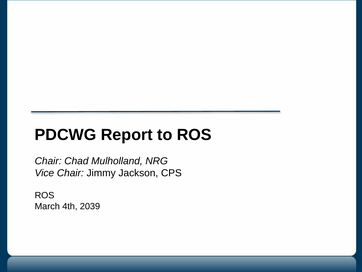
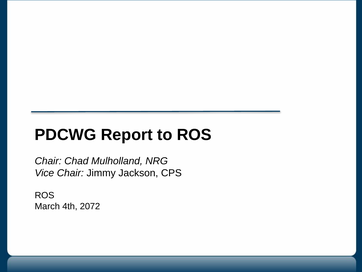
2039: 2039 -> 2072 (90, 206)
